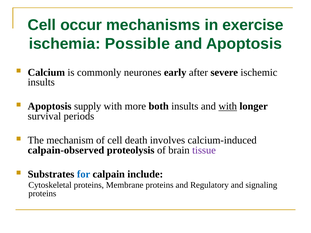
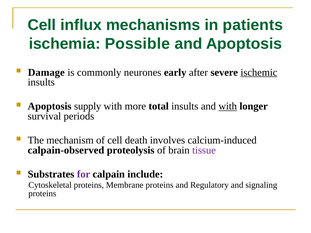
occur: occur -> influx (81, 25)
exercise: exercise -> patients (253, 25)
Calcium: Calcium -> Damage (46, 72)
ischemic underline: none -> present (259, 72)
both: both -> total (159, 106)
for colour: blue -> purple (84, 174)
